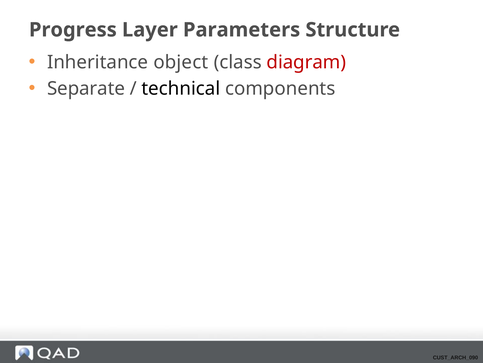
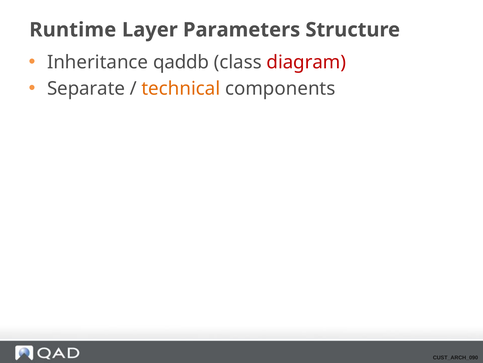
Progress: Progress -> Runtime (73, 30)
object: object -> qaddb (181, 62)
technical colour: black -> orange (181, 88)
